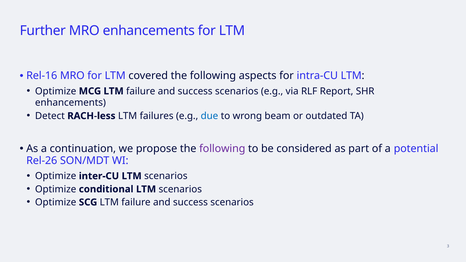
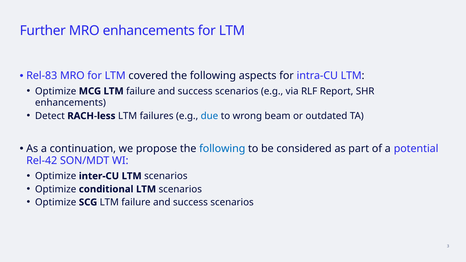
Rel-16: Rel-16 -> Rel-83 (42, 76)
following colour: purple -> blue (222, 149)
Rel-26: Rel-26 -> Rel-42 (42, 161)
